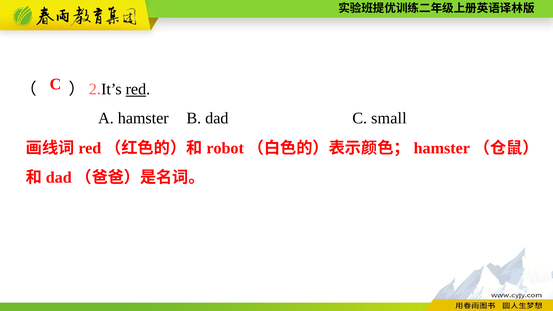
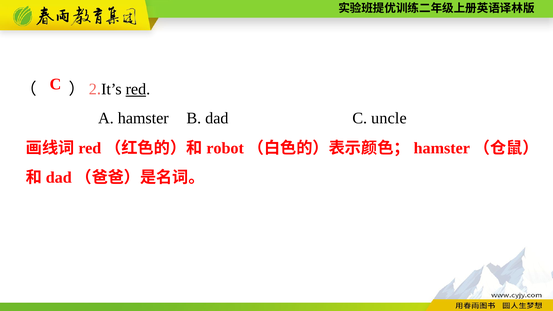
small: small -> uncle (389, 118)
